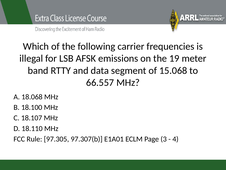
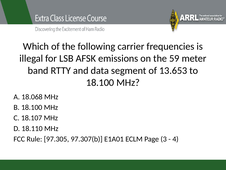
19: 19 -> 59 (174, 58)
15.068: 15.068 -> 13.653 (173, 70)
66.557: 66.557 -> 18.100 (100, 82)
